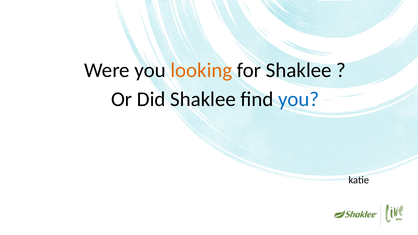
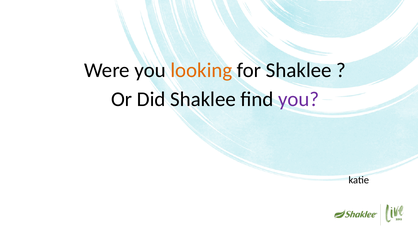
you colour: blue -> purple (299, 99)
